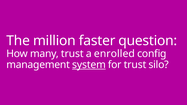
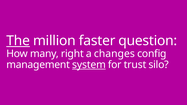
The underline: none -> present (18, 41)
many trust: trust -> right (72, 54)
enrolled: enrolled -> changes (114, 54)
